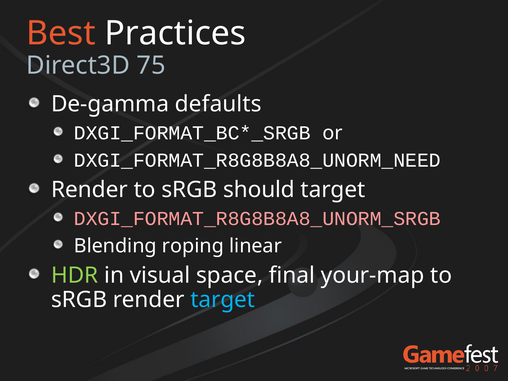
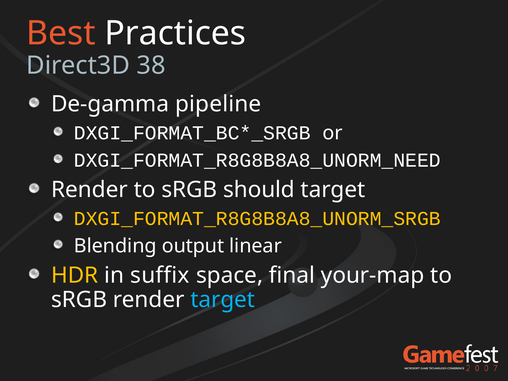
75: 75 -> 38 (151, 65)
defaults: defaults -> pipeline (218, 104)
DXGI_FORMAT_R8G8B8A8_UNORM_SRGB colour: pink -> yellow (257, 219)
roping: roping -> output (193, 246)
HDR colour: light green -> yellow (75, 275)
visual: visual -> suffix (160, 275)
